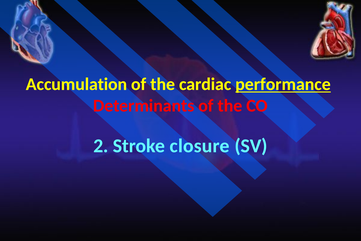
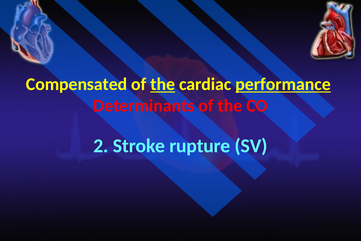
Accumulation: Accumulation -> Compensated (77, 84)
the underline: none -> present (163, 84)
closure: closure -> rupture (200, 146)
